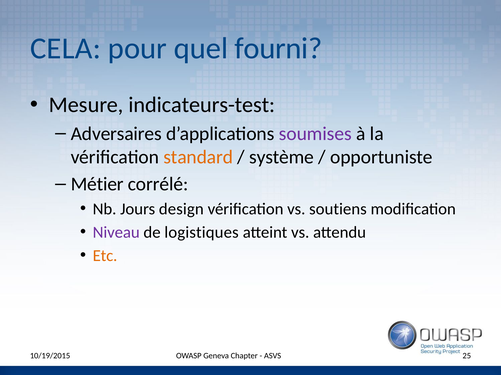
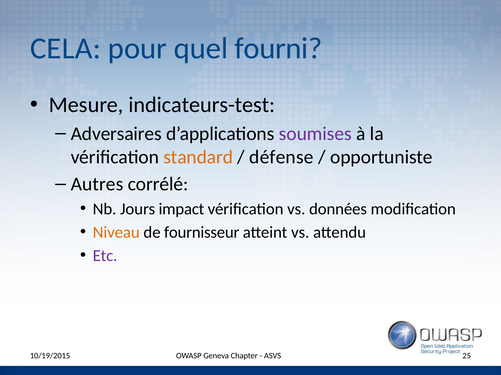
système: système -> défense (281, 157)
Métier: Métier -> Autres (97, 185)
design: design -> impact (181, 209)
soutiens: soutiens -> données (338, 209)
Niveau colour: purple -> orange (116, 233)
logistiques: logistiques -> fournisseur (202, 233)
Etc colour: orange -> purple (105, 256)
